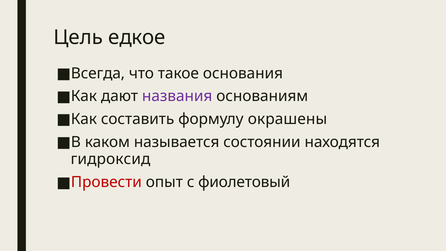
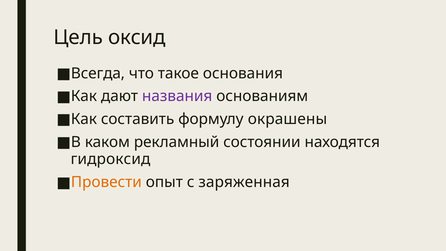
едкое: едкое -> оксид (137, 37)
называется: называется -> рекламный (177, 142)
Провести colour: red -> orange (106, 182)
фиолетовый: фиолетовый -> заряженная (244, 182)
